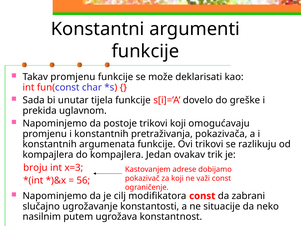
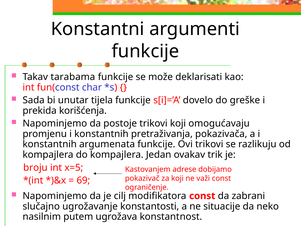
Takav promjenu: promjenu -> tarabama (73, 77)
uglavnom: uglavnom -> korišćenja (83, 111)
x=3: x=3 -> x=5 (74, 167)
56: 56 -> 69 (83, 180)
